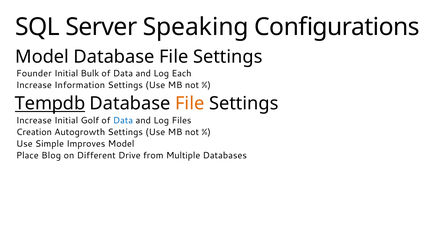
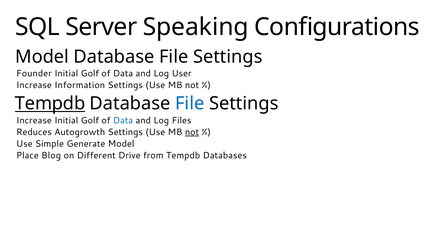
Bulk: Bulk -> Golf (90, 73)
Each: Each -> User (182, 73)
File colour: orange -> blue (190, 103)
Creation: Creation -> Reduces (34, 132)
not underline: none -> present (192, 132)
Improves: Improves -> Generate (86, 143)
from Multiple: Multiple -> Tempdb (183, 155)
